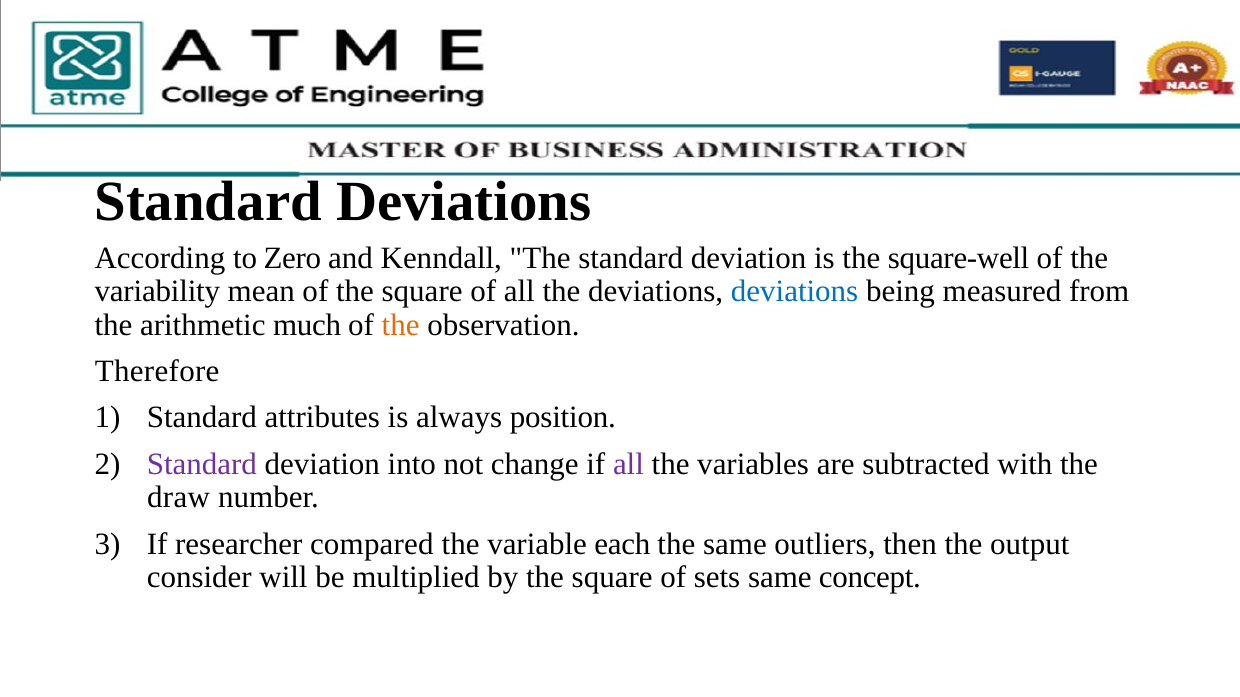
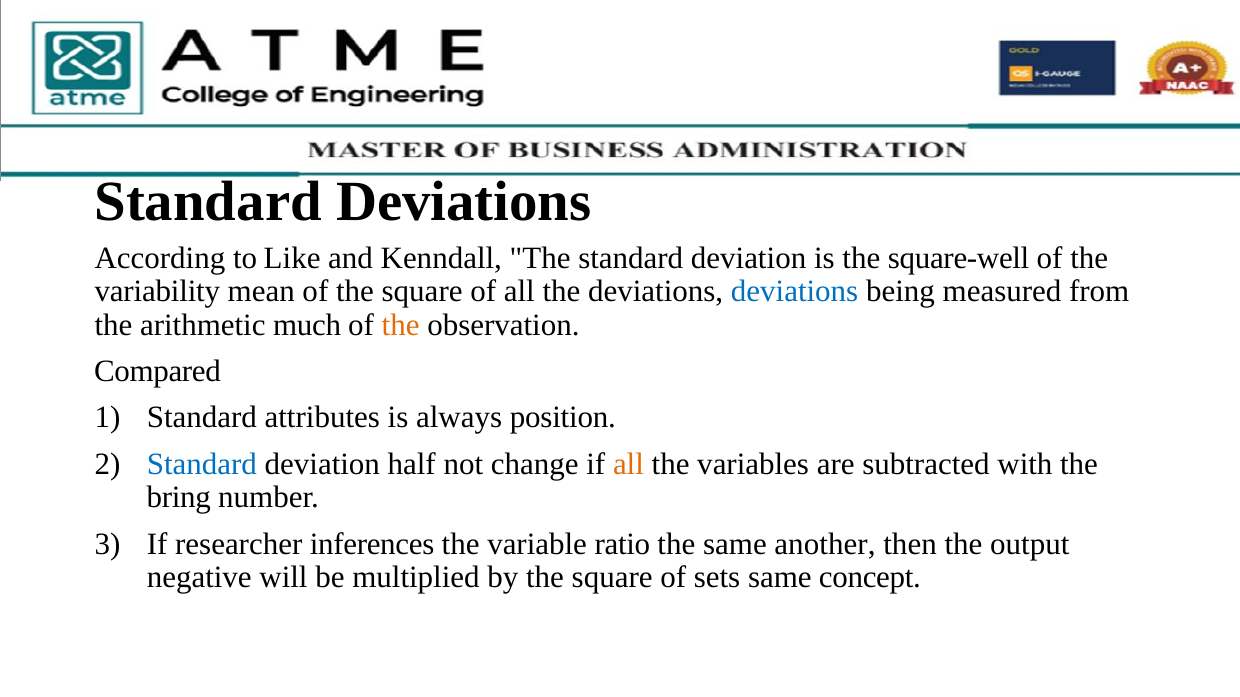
Zero: Zero -> Like (292, 258)
Therefore: Therefore -> Compared (157, 372)
Standard colour: purple -> blue (202, 464)
into: into -> half (412, 464)
all colour: purple -> orange (628, 464)
draw: draw -> bring (179, 498)
compared: compared -> inferences (372, 544)
each: each -> ratio (622, 544)
outliers: outliers -> another (825, 544)
consider: consider -> negative (199, 578)
